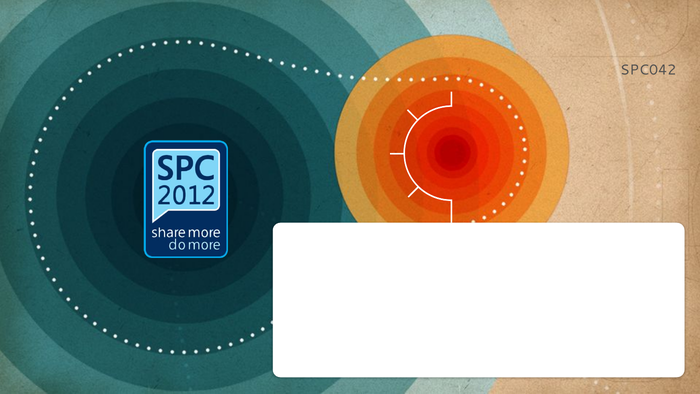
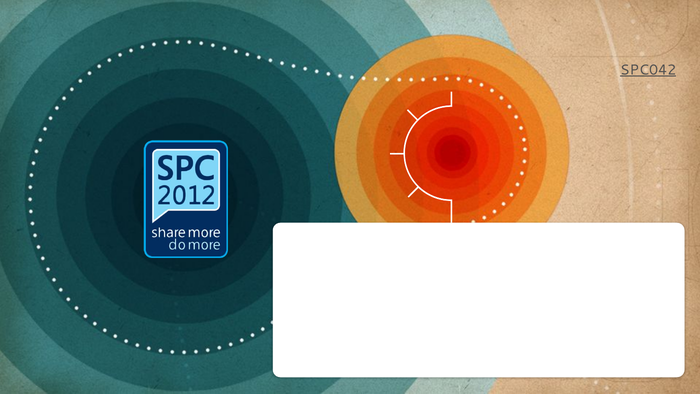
SPC042 underline: none -> present (648, 70)
